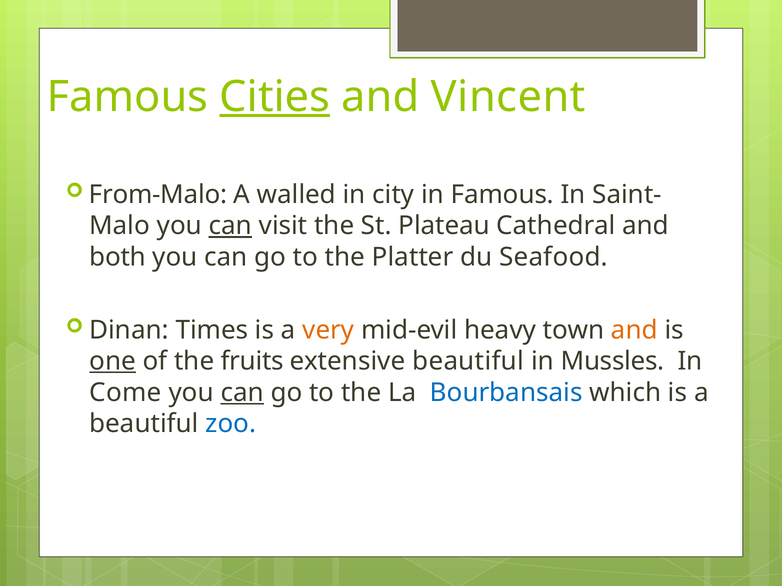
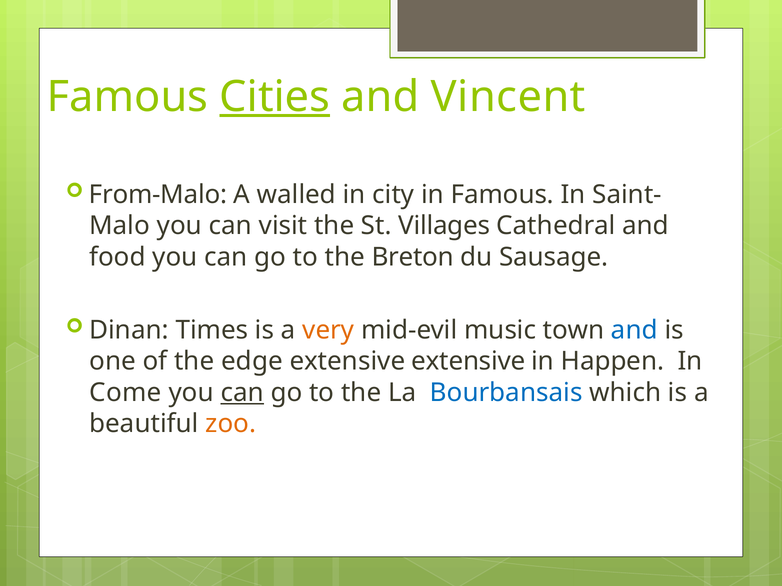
can underline: present -> none (230, 226)
Plateau: Plateau -> Villages (444, 226)
both: both -> food (117, 257)
Platter: Platter -> Breton (413, 257)
Seafood: Seafood -> Sausage (554, 257)
heavy: heavy -> music (500, 330)
and colour: orange -> blue (634, 330)
one underline: present -> none (113, 362)
fruits: fruits -> edge (252, 362)
extensive beautiful: beautiful -> extensive (468, 362)
Mussles: Mussles -> Happen (612, 362)
zoo colour: blue -> orange (231, 424)
